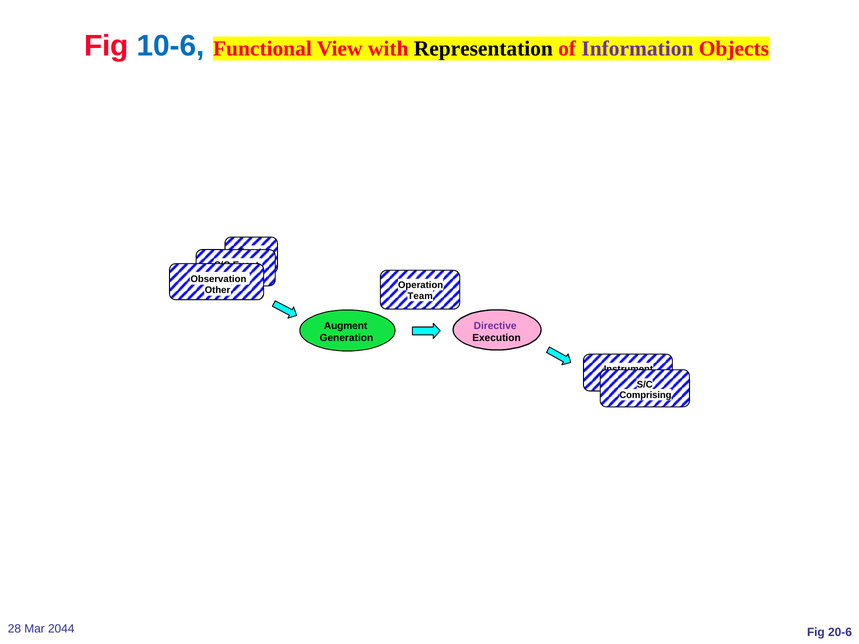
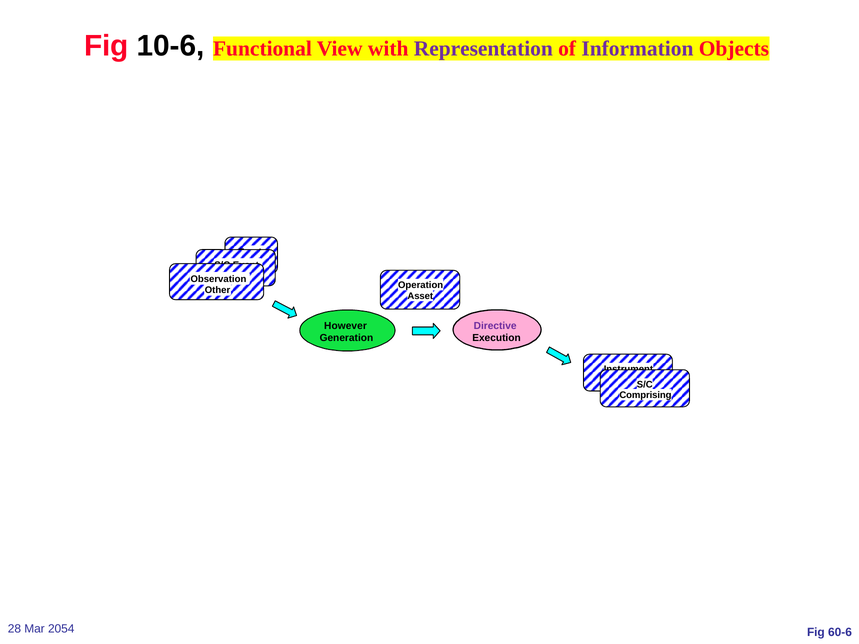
10-6 colour: blue -> black (171, 46)
Representation colour: black -> purple (483, 49)
Team: Team -> Asset (420, 296)
Augment: Augment -> However (346, 326)
2044: 2044 -> 2054 (61, 629)
20-6: 20-6 -> 60-6 (840, 632)
